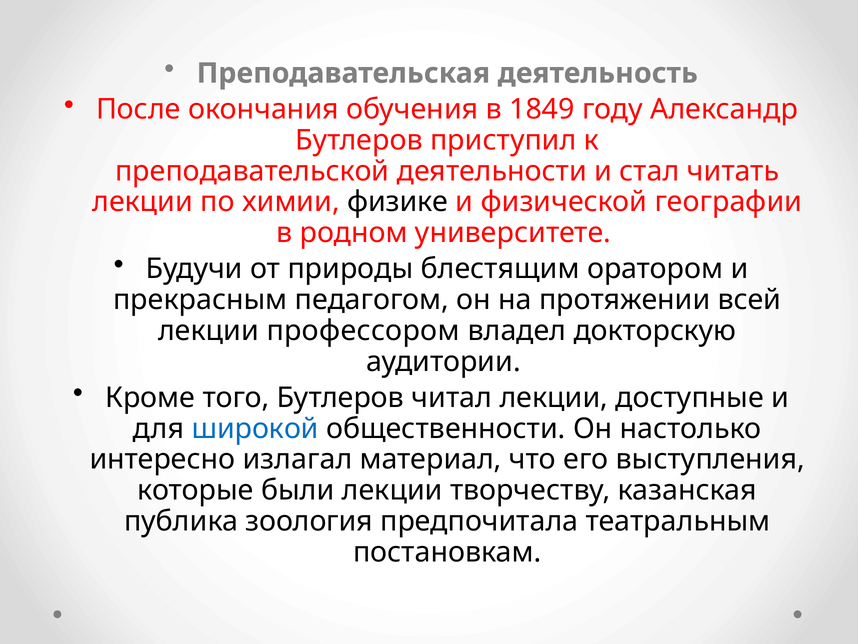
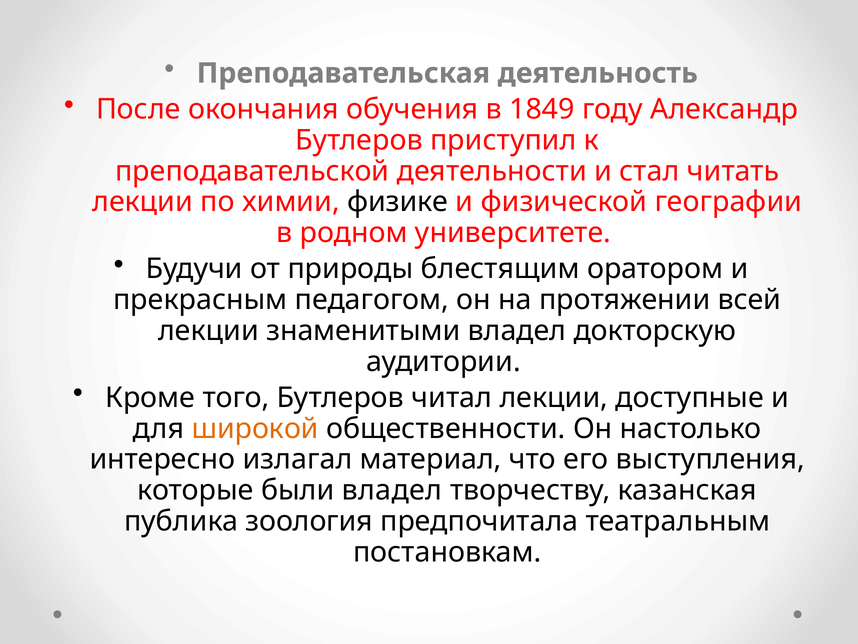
профессором: профессором -> знаменитыми (363, 330)
широкой colour: blue -> orange (255, 428)
были лекции: лекции -> владел (392, 490)
